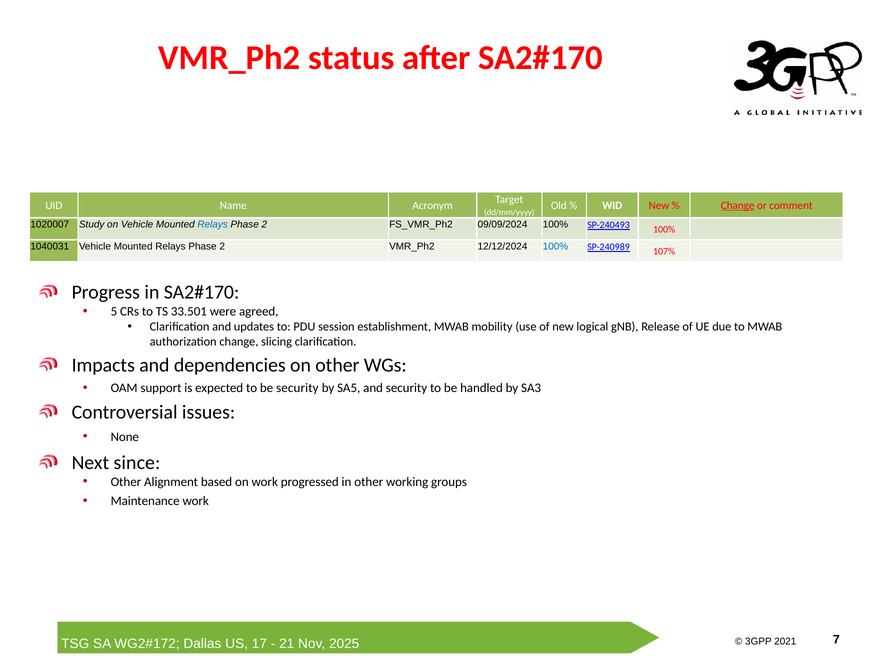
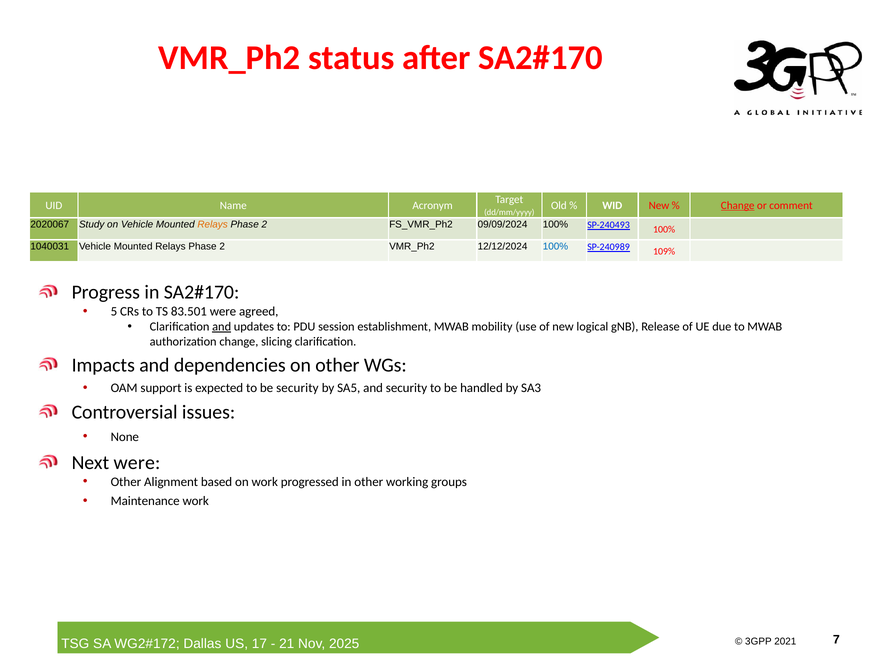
1020007: 1020007 -> 2020067 (50, 224)
Relays colour: blue -> orange (213, 224)
107%: 107% -> 109% (664, 251)
33.501: 33.501 -> 83.501 (189, 312)
and underline: none -> present (222, 327)
Next since: since -> were (137, 463)
